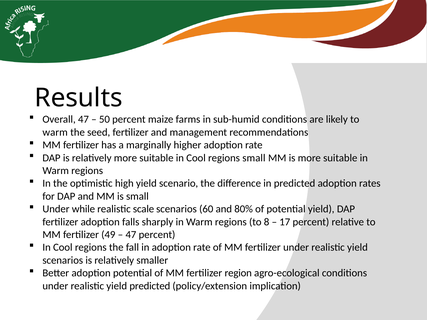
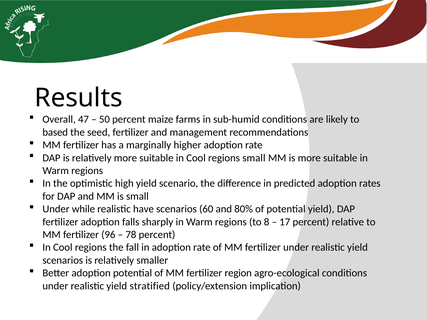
warm: warm -> based (55, 132)
scale: scale -> have (143, 209)
49: 49 -> 96 (108, 235)
47: 47 -> 78 (131, 235)
yield predicted: predicted -> stratified (150, 286)
